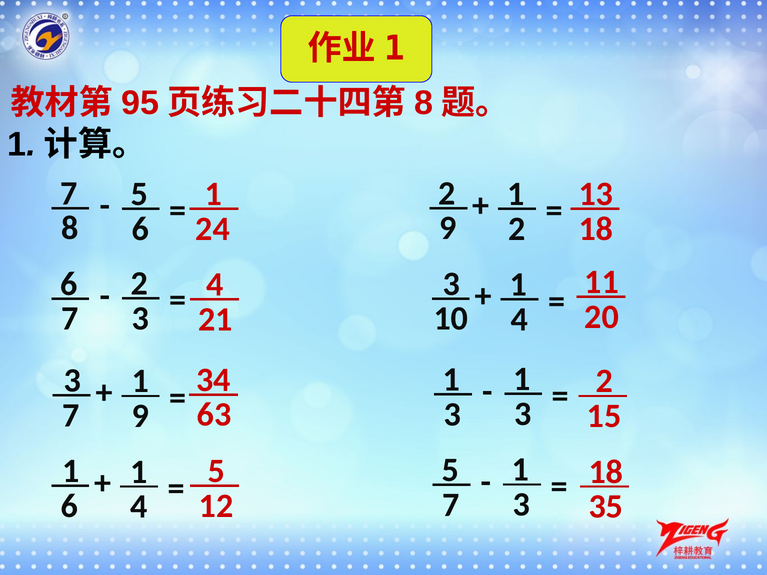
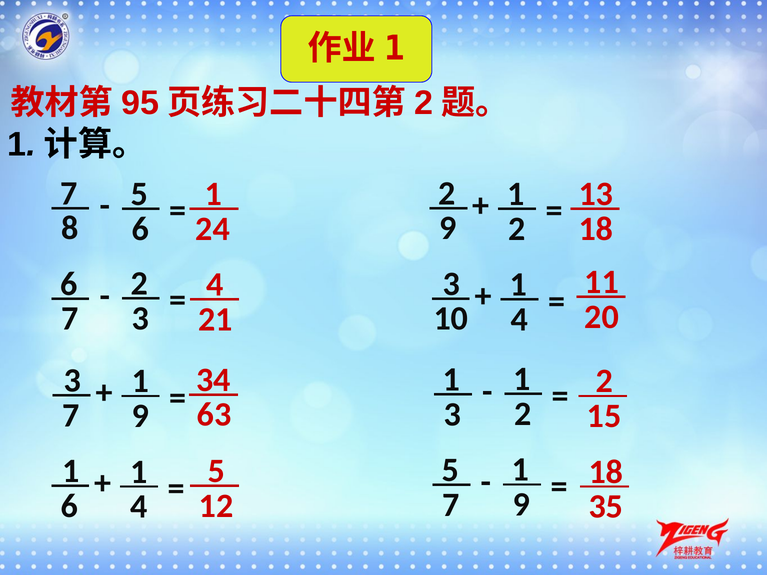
8: 8 -> 2 (424, 103)
3: 3 -> 2 (523, 414)
3: 3 -> 9 (522, 505)
